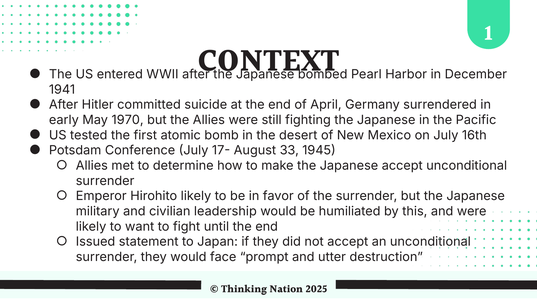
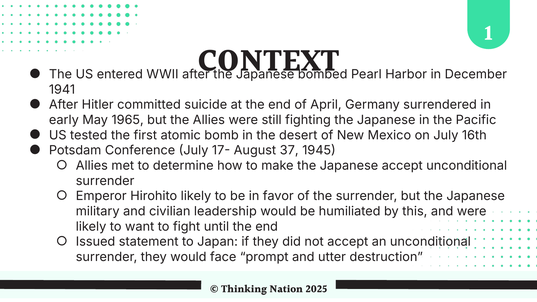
1970: 1970 -> 1965 (128, 120)
33: 33 -> 37 (289, 150)
